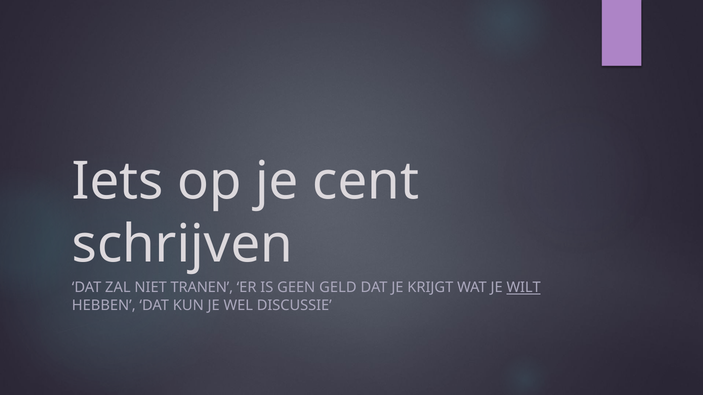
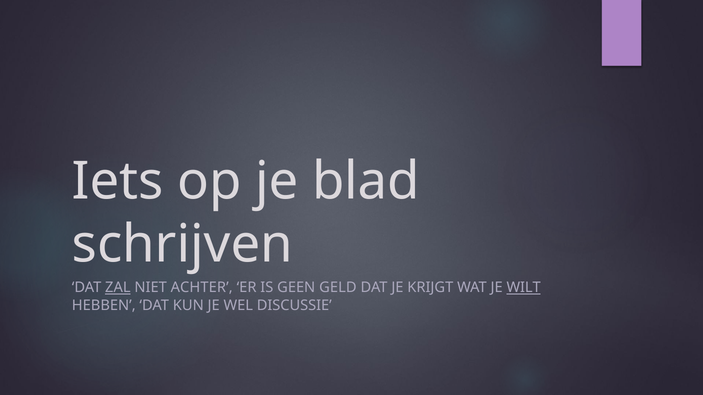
cent: cent -> blad (366, 182)
ZAL underline: none -> present (118, 288)
TRANEN: TRANEN -> ACHTER (202, 288)
